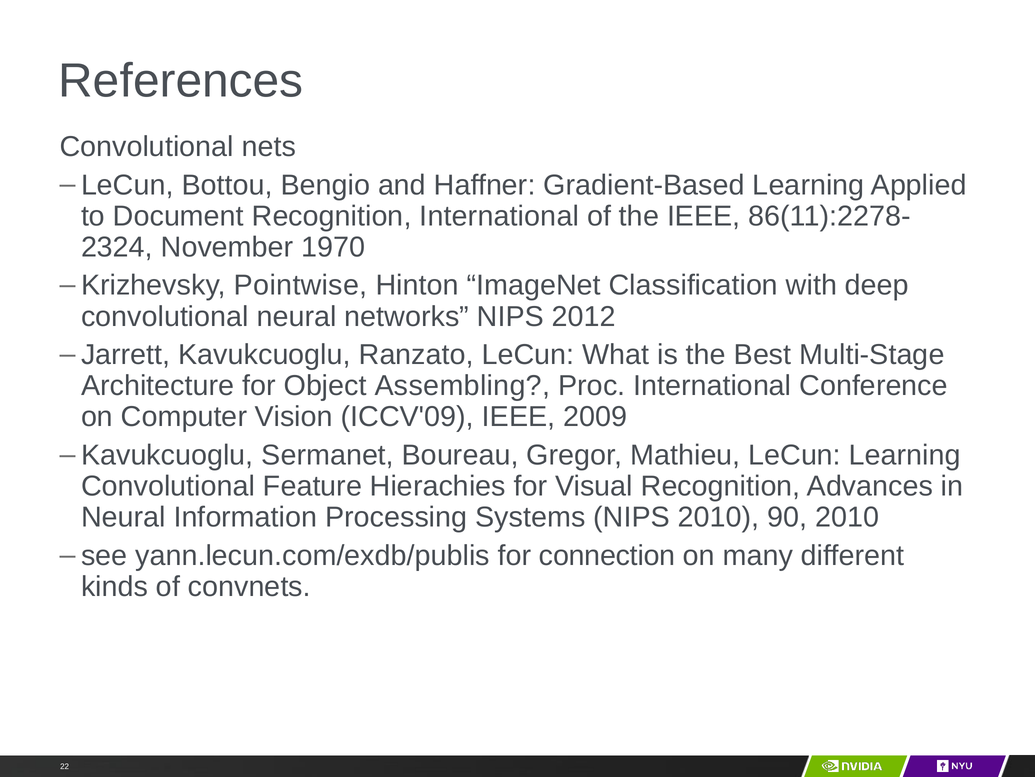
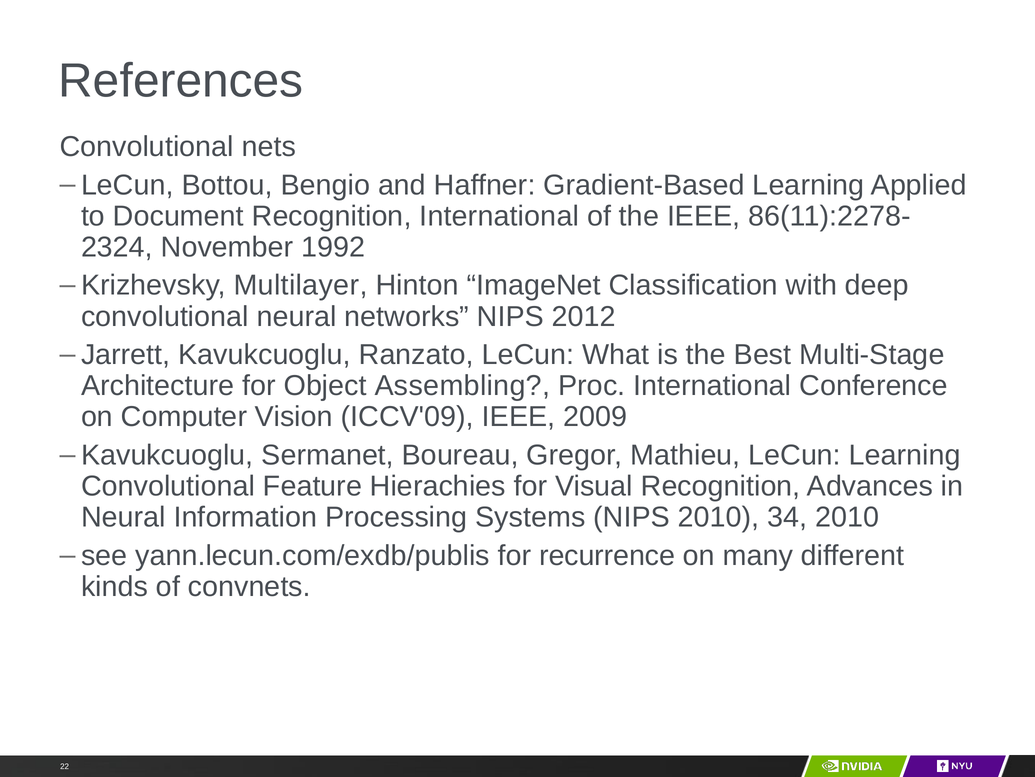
1970: 1970 -> 1992 (333, 247)
Pointwise: Pointwise -> Multilayer (301, 285)
90: 90 -> 34 (787, 517)
connection: connection -> recurrence (607, 555)
